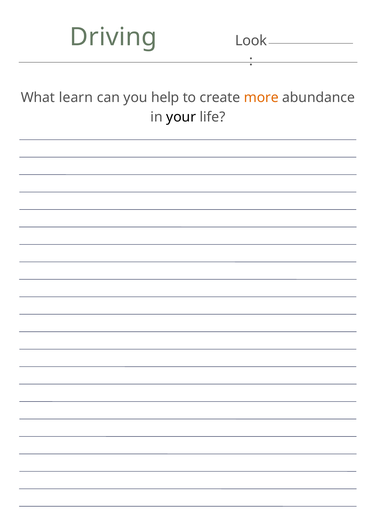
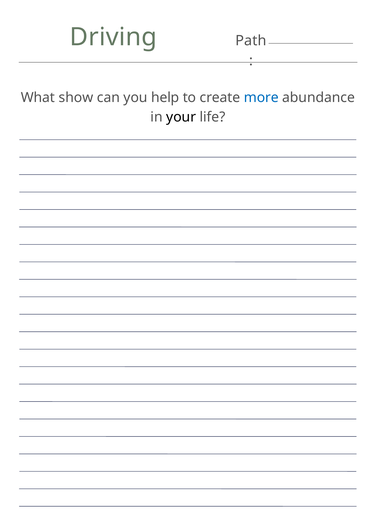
Look: Look -> Path (251, 41)
learn: learn -> show (76, 98)
more colour: orange -> blue (261, 98)
